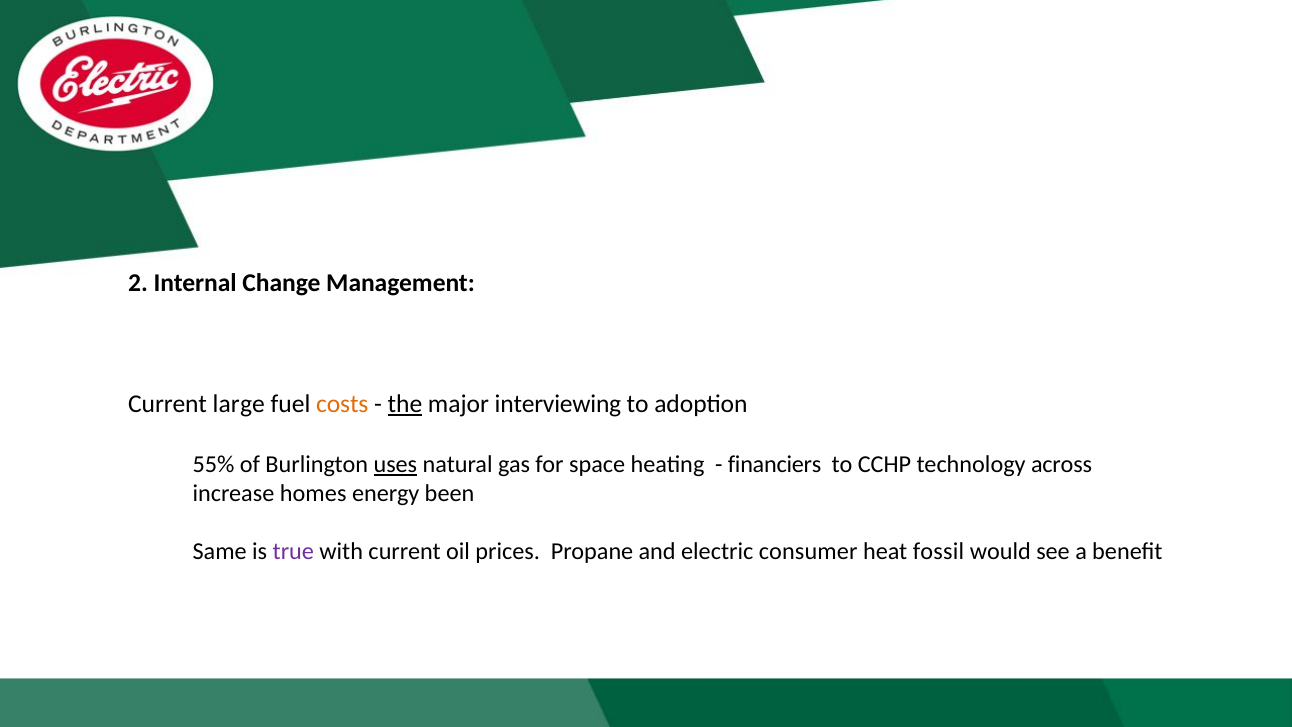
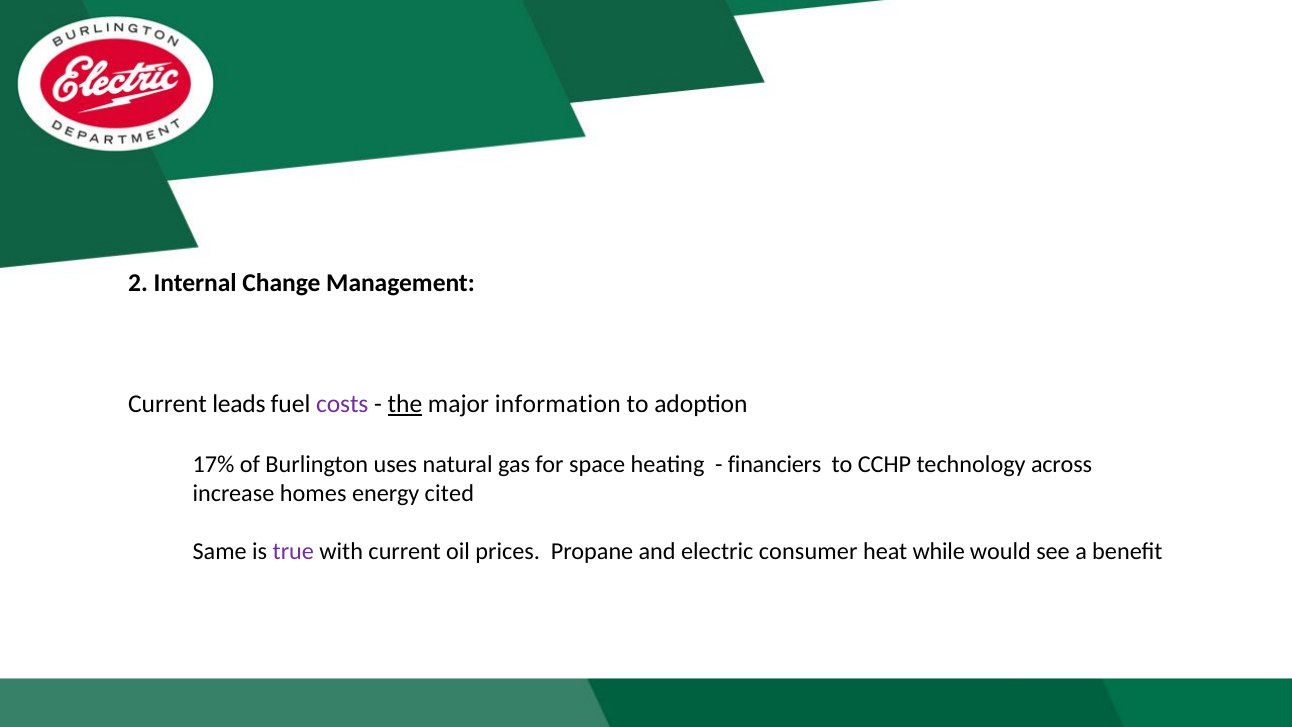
large: large -> leads (239, 404)
costs colour: orange -> purple (342, 404)
interviewing: interviewing -> information (558, 404)
55%: 55% -> 17% (214, 464)
uses underline: present -> none (395, 464)
been: been -> cited (449, 493)
fossil: fossil -> while (939, 552)
